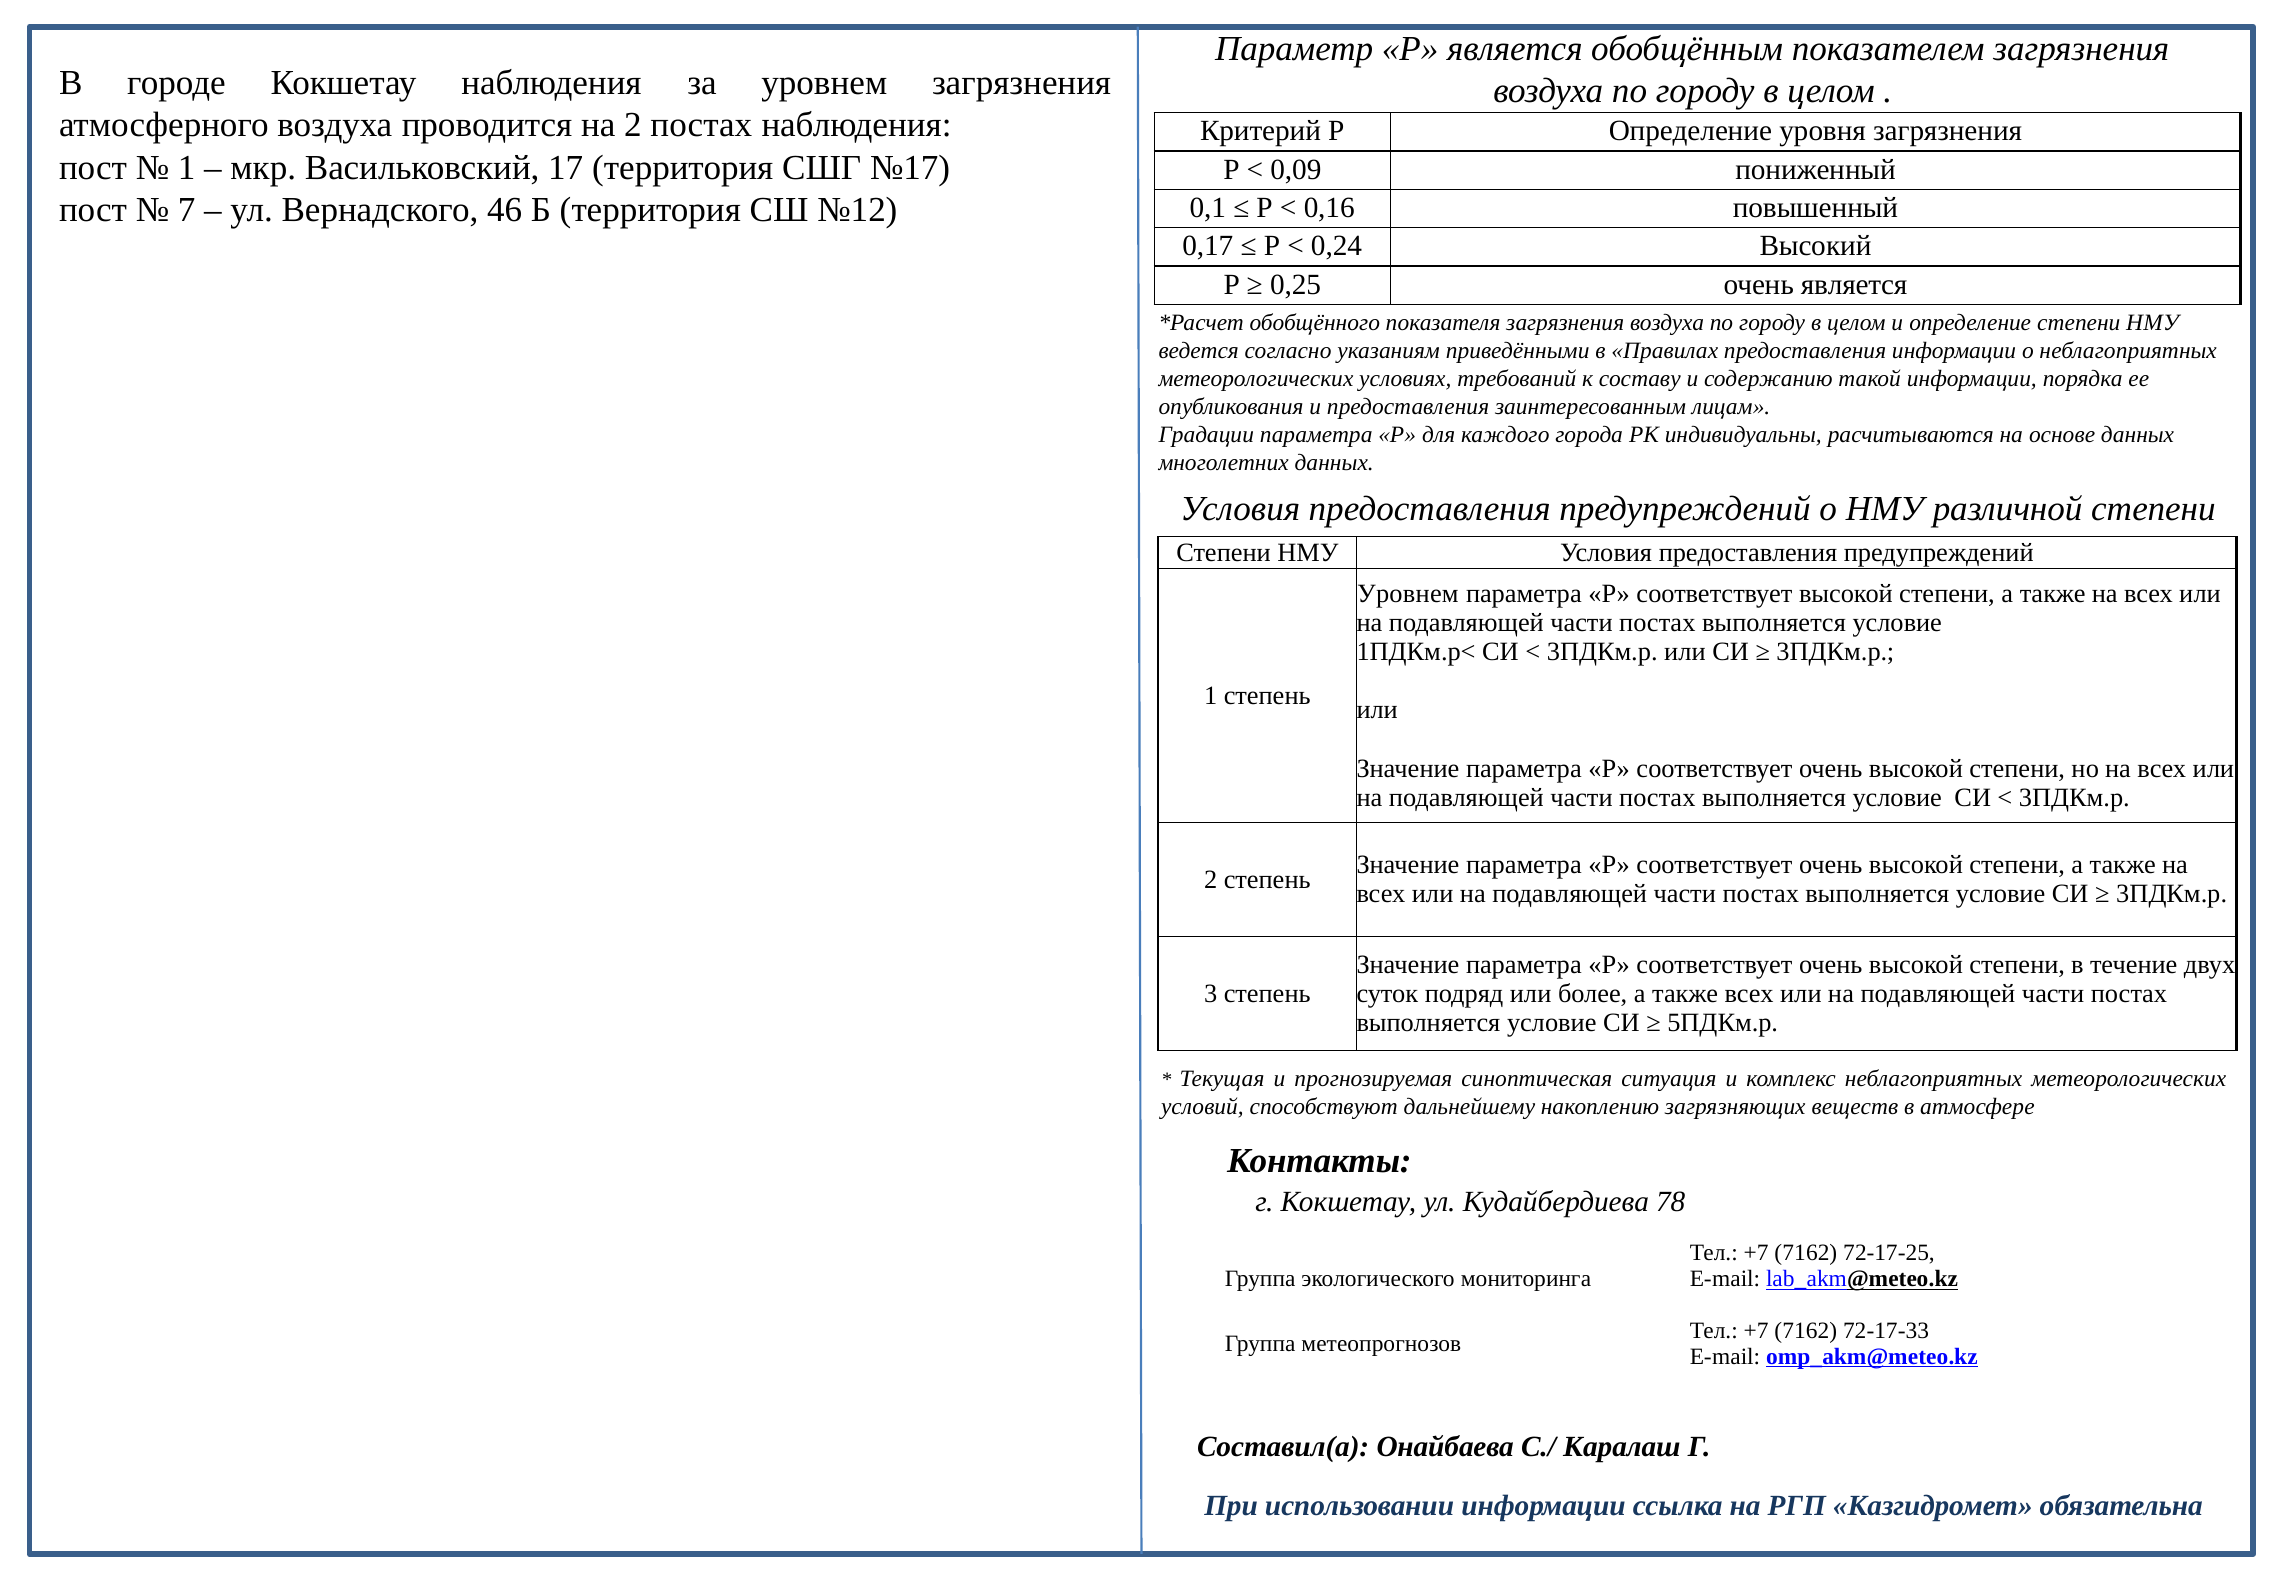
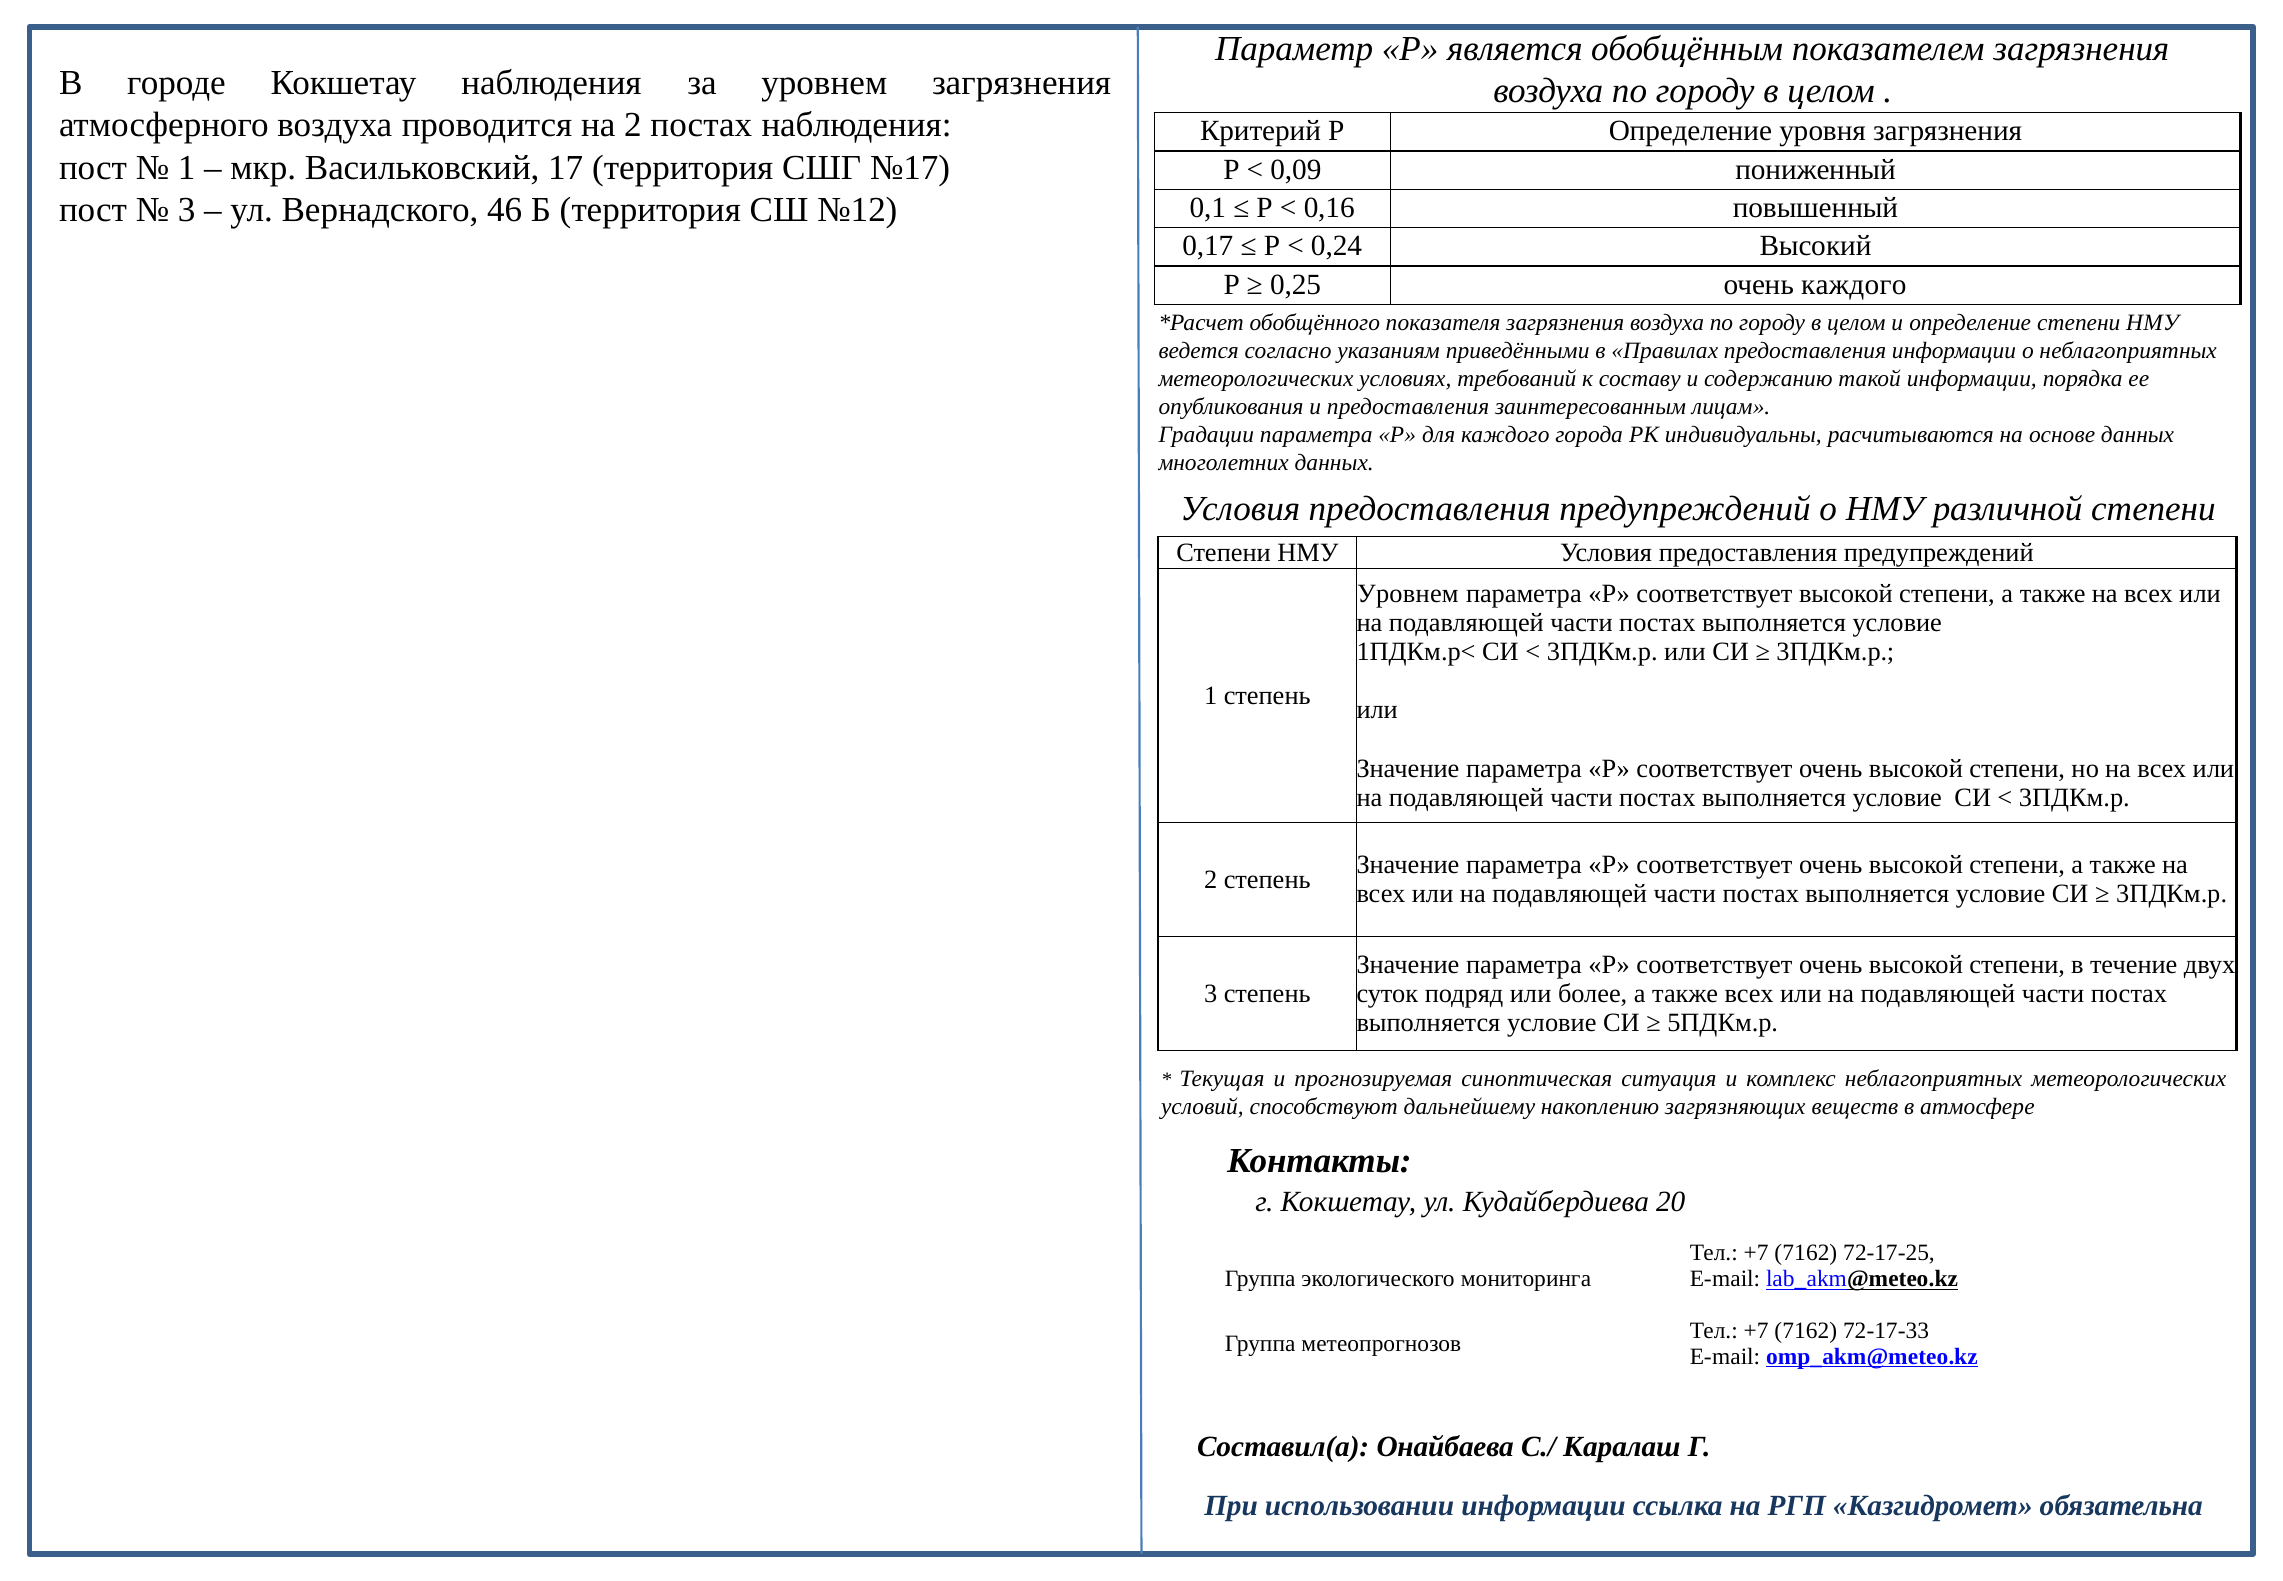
7: 7 -> 3 (187, 210)
очень является: является -> каждого (1854, 285)
78: 78 -> 20 (1671, 1202)
